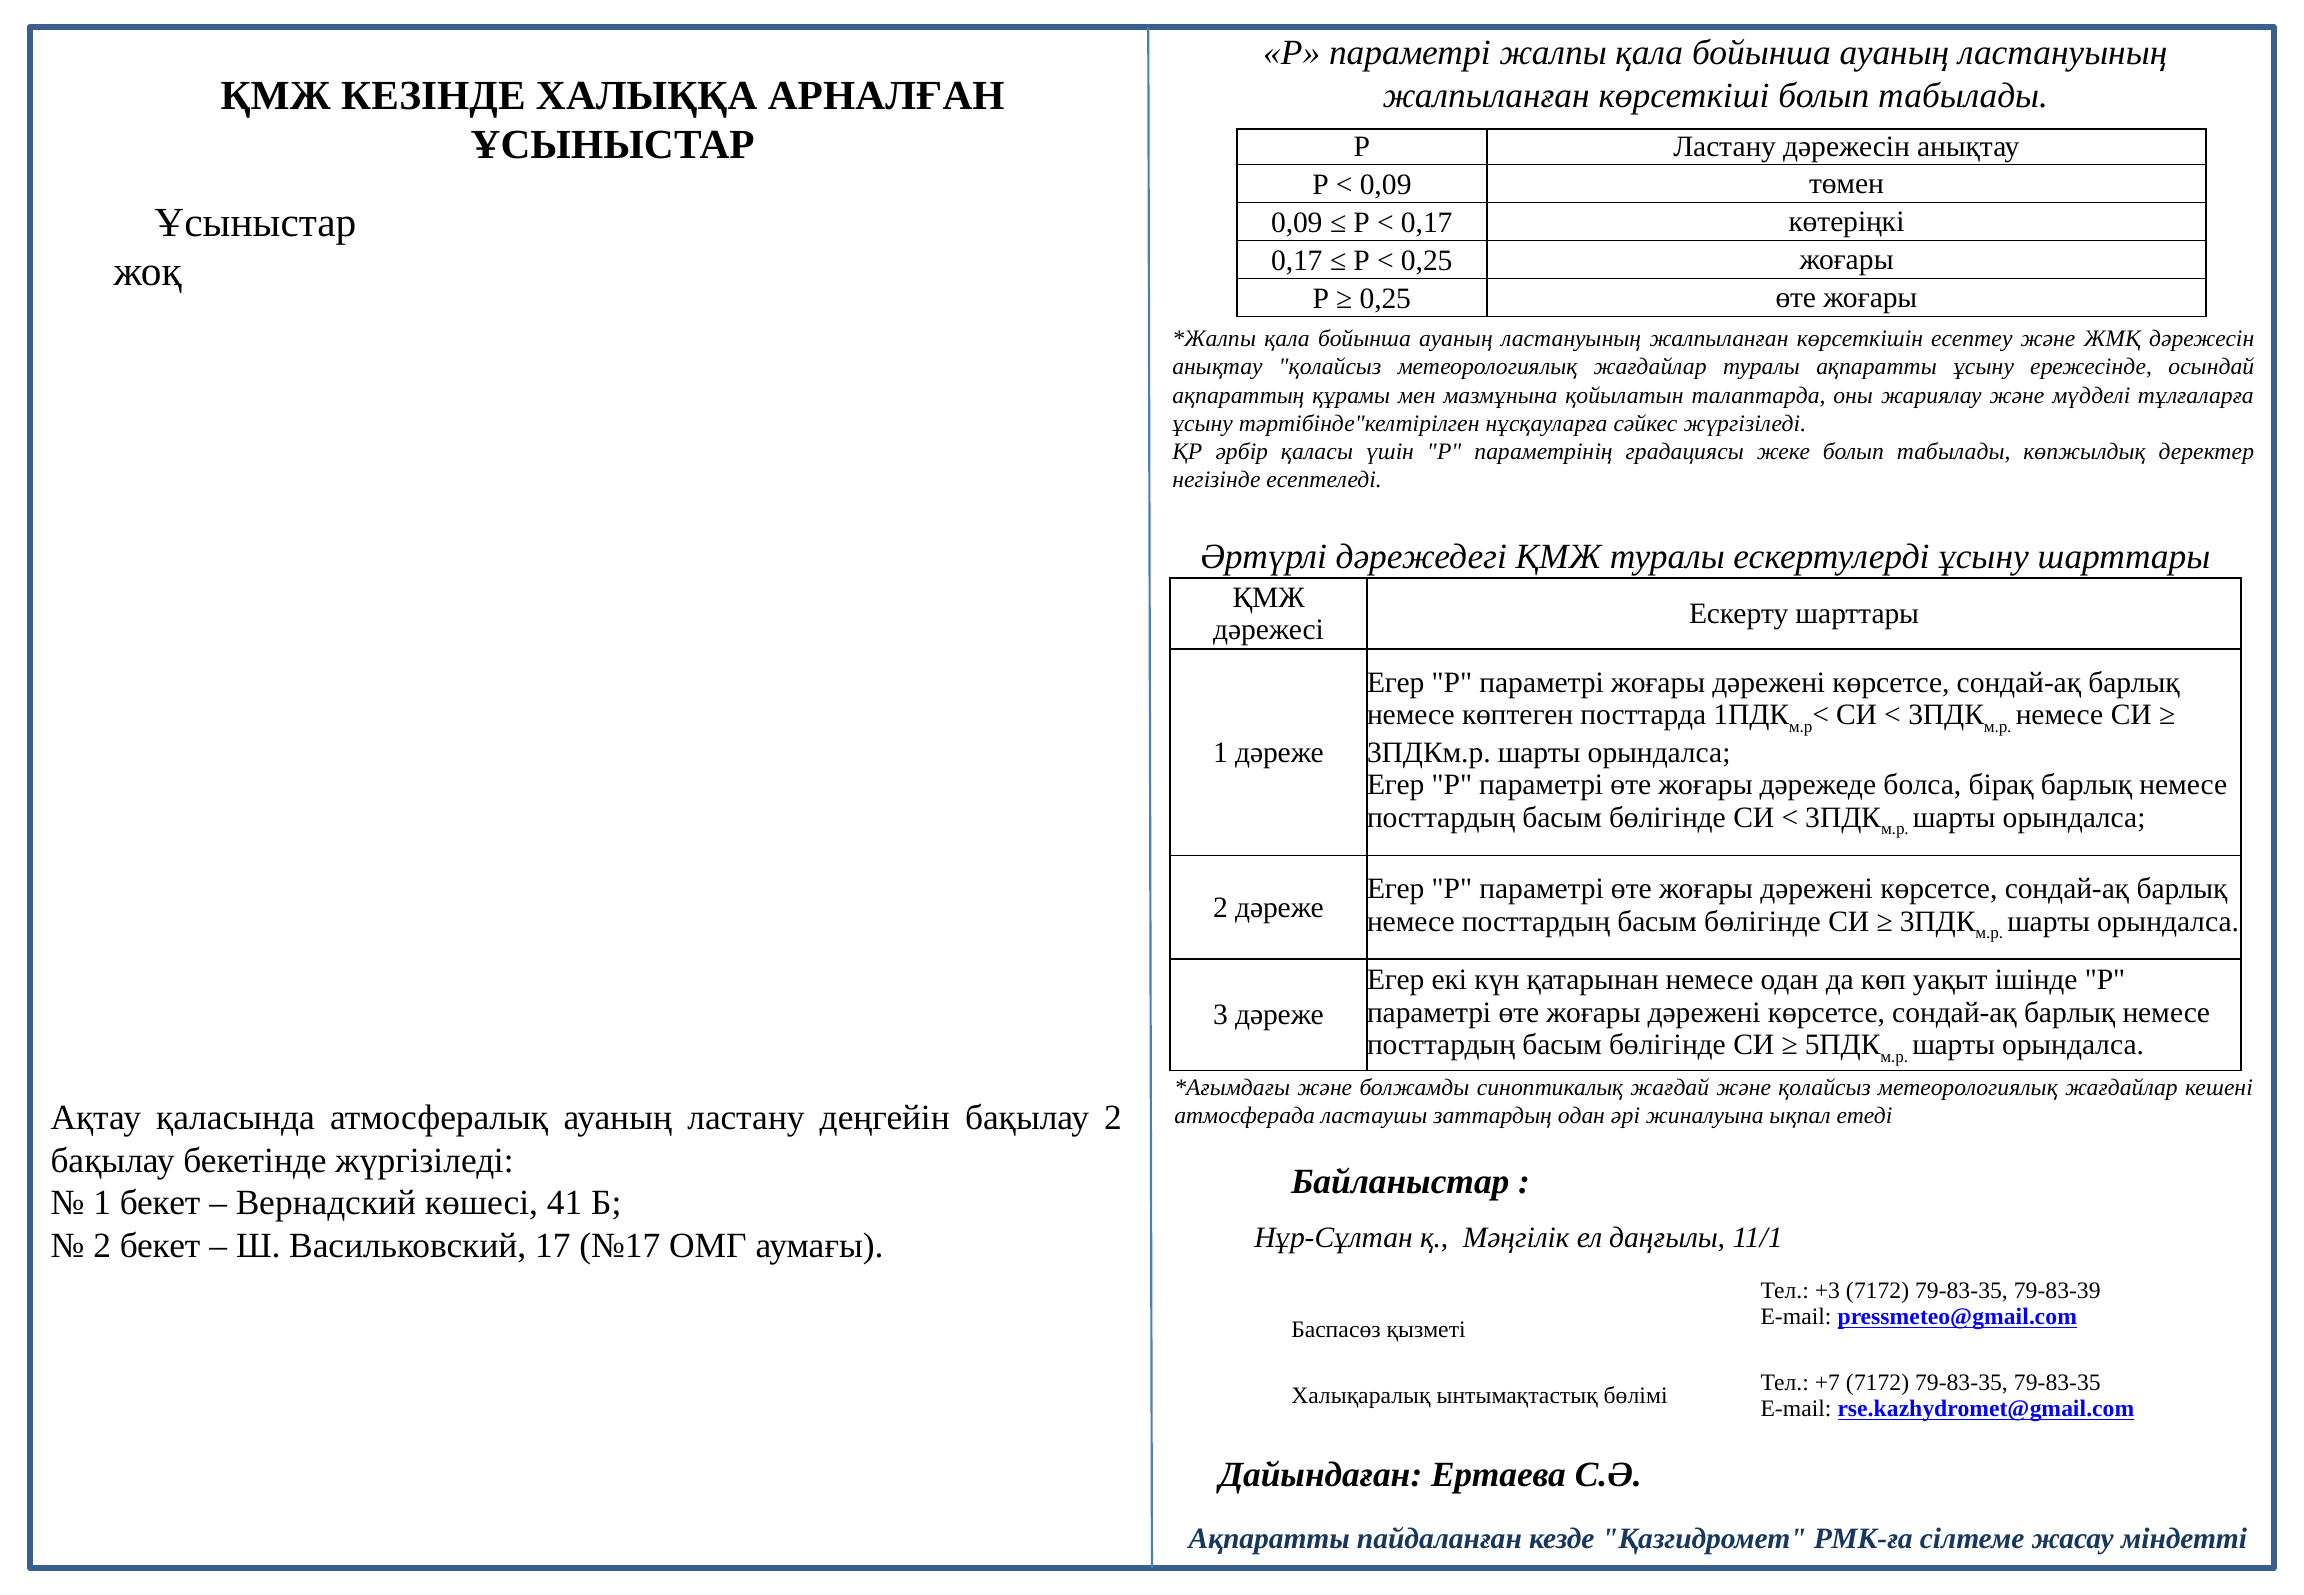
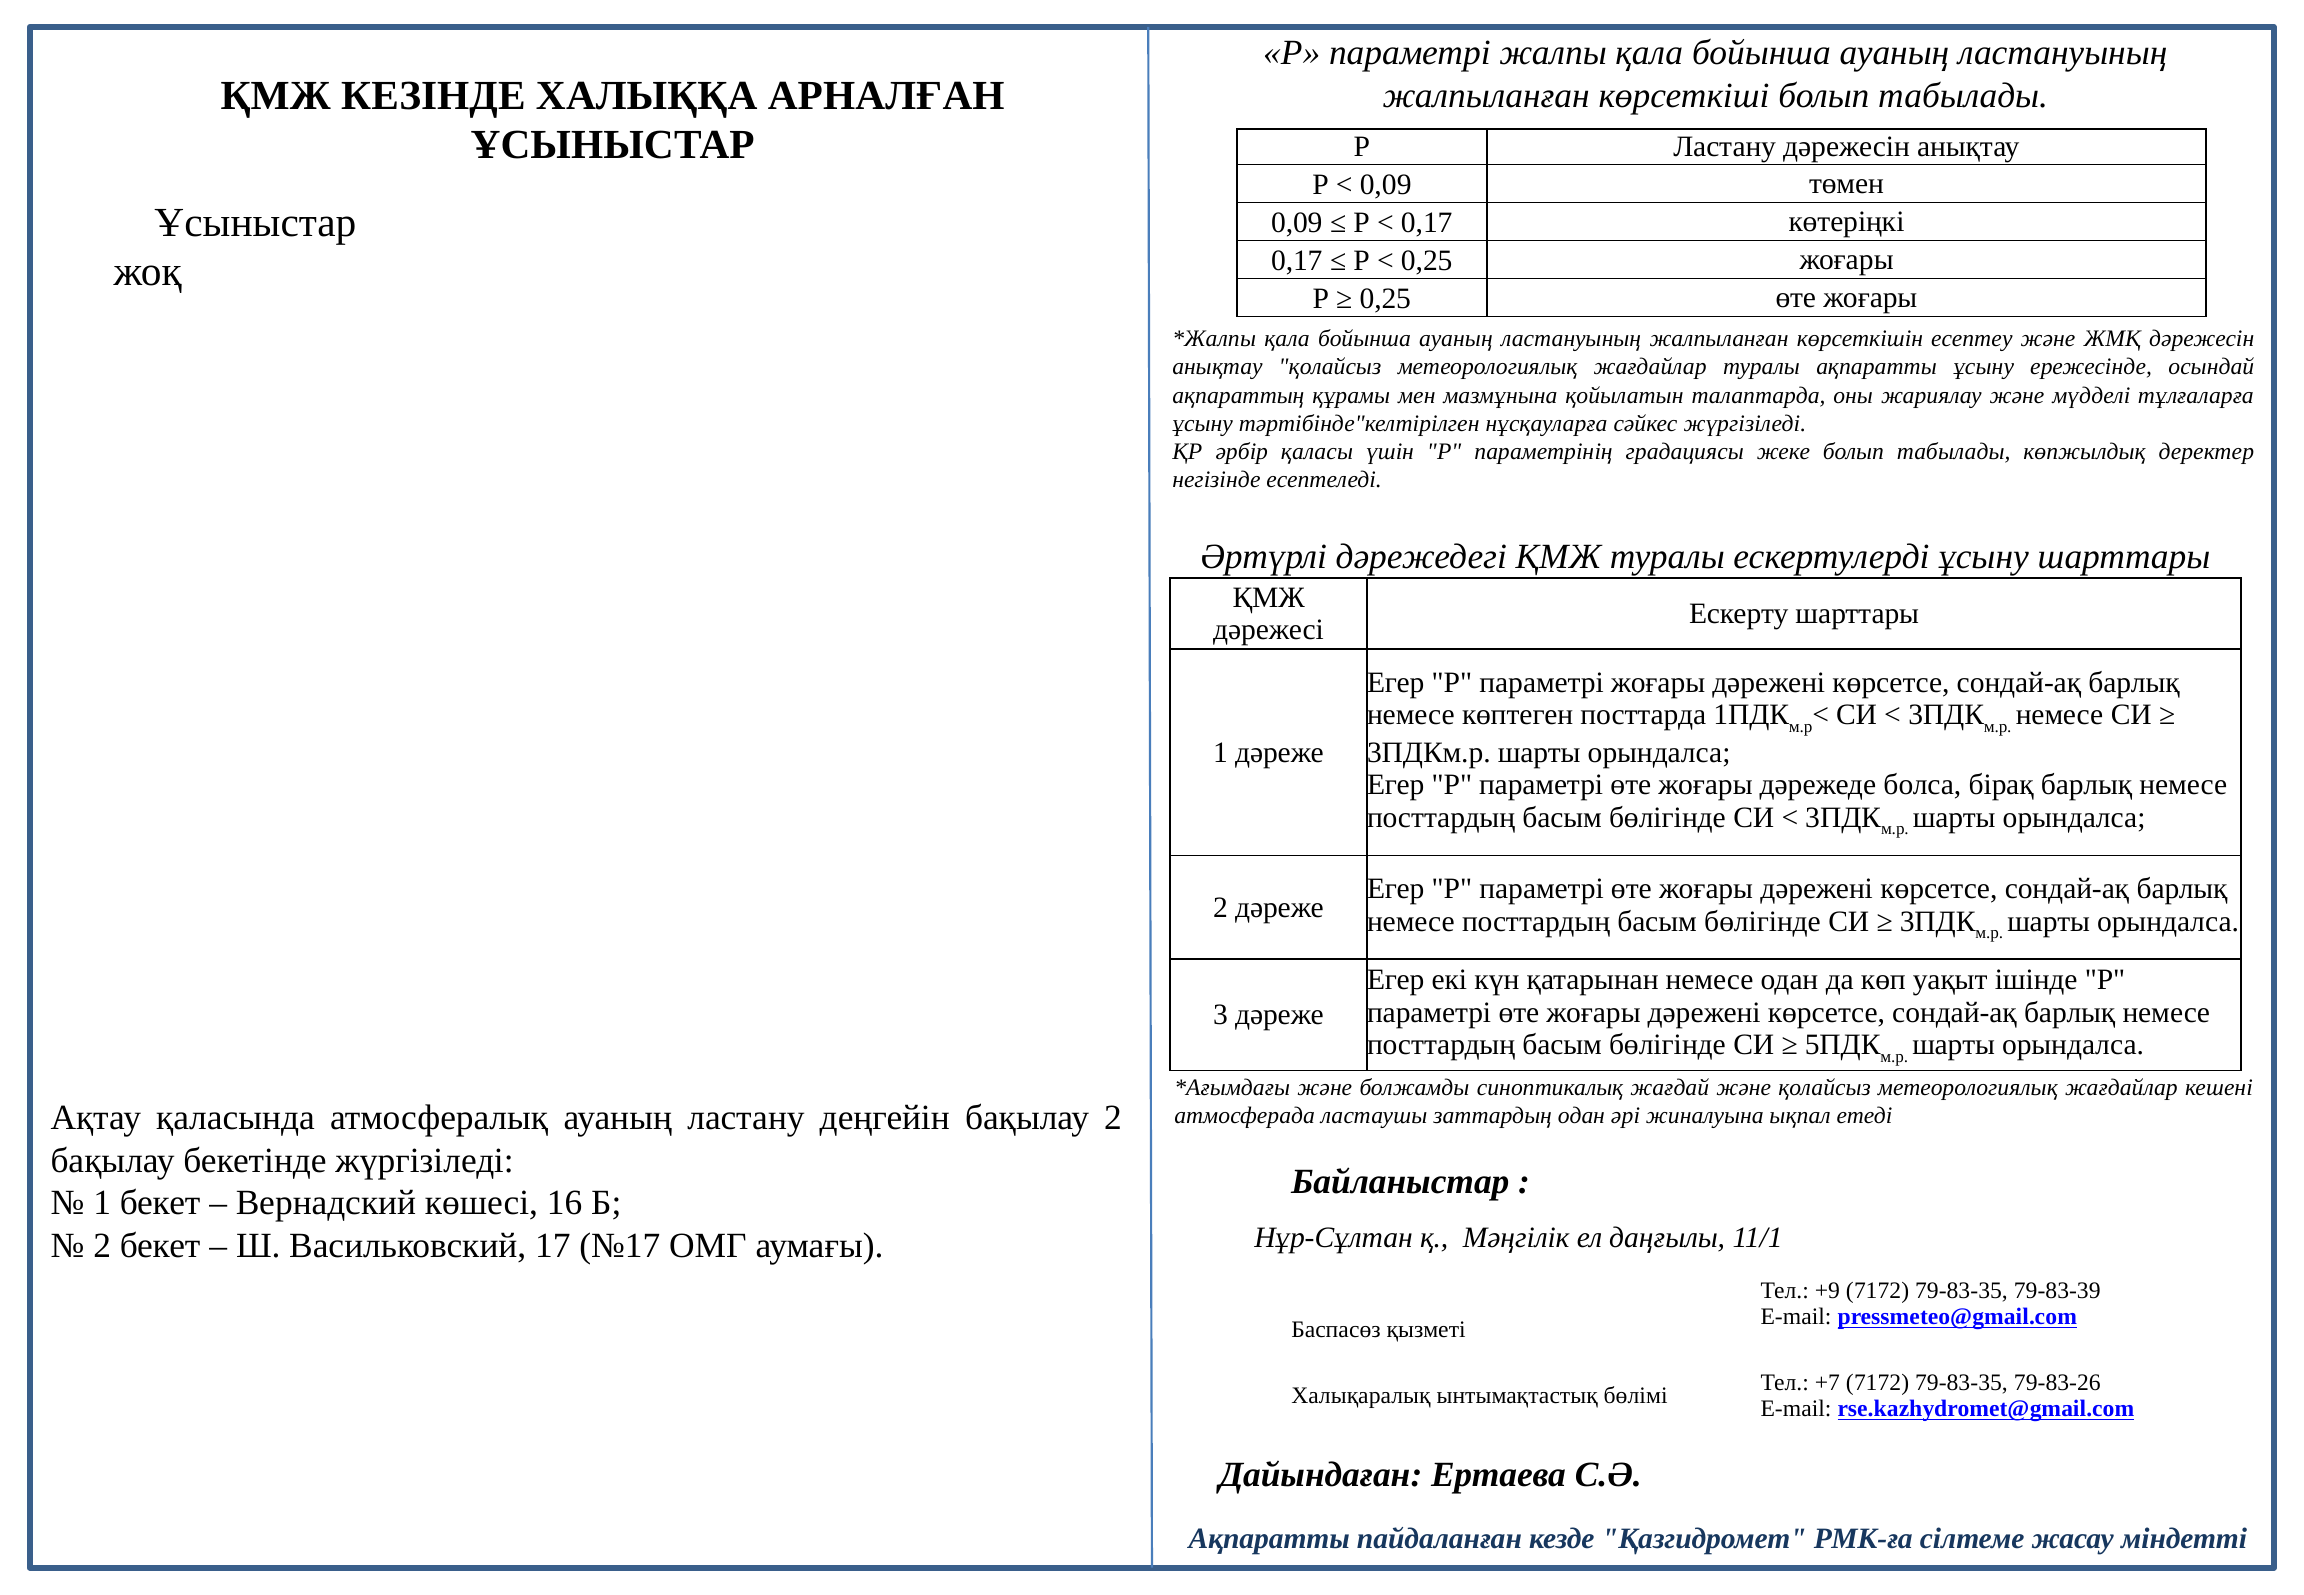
41: 41 -> 16 (565, 1203)
+3: +3 -> +9 (1827, 1291)
79-83-35 79-83-35: 79-83-35 -> 79-83-26 (2057, 1383)
